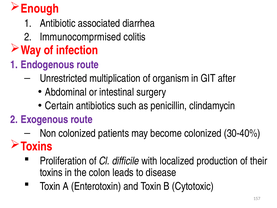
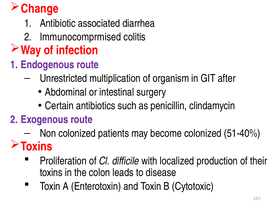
Enough: Enough -> Change (40, 9)
30-40%: 30-40% -> 51-40% (242, 133)
